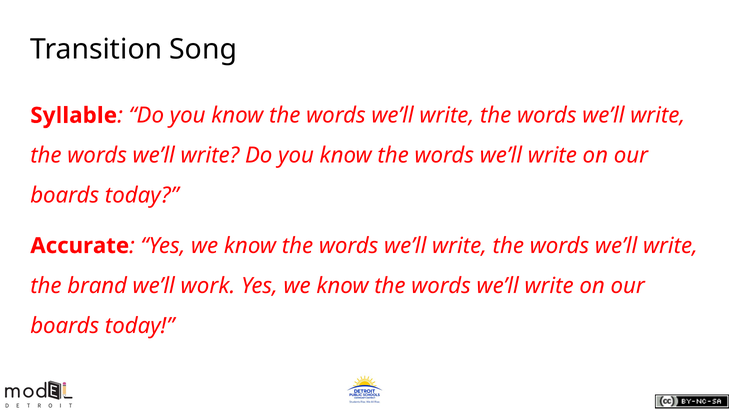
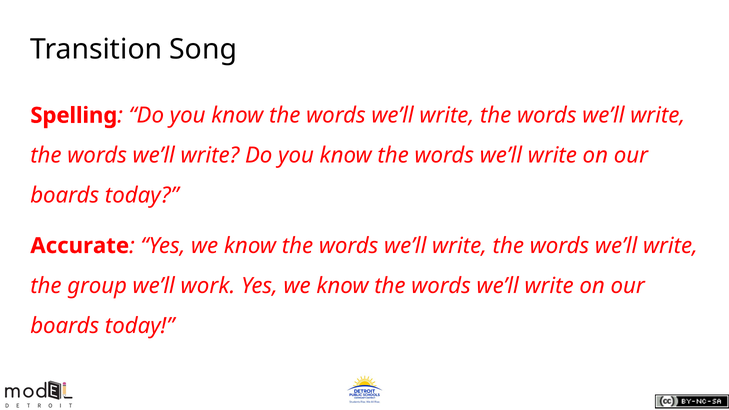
Syllable: Syllable -> Spelling (74, 115)
brand: brand -> group (97, 286)
